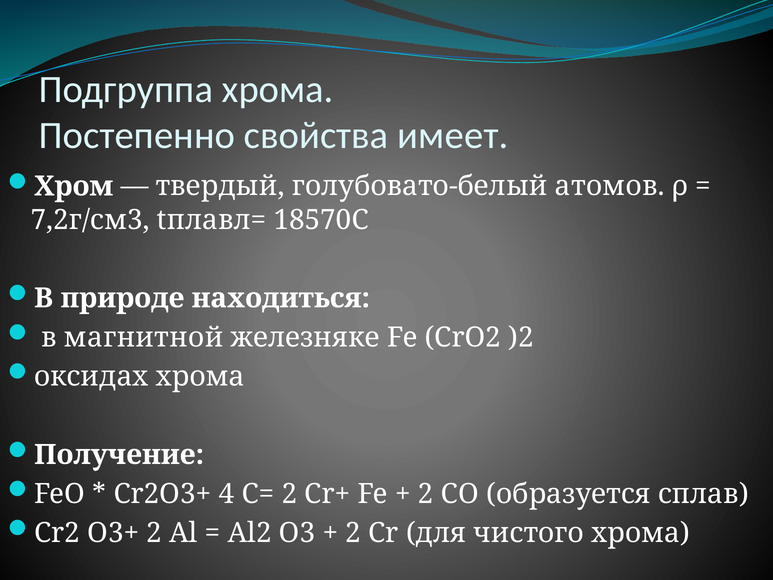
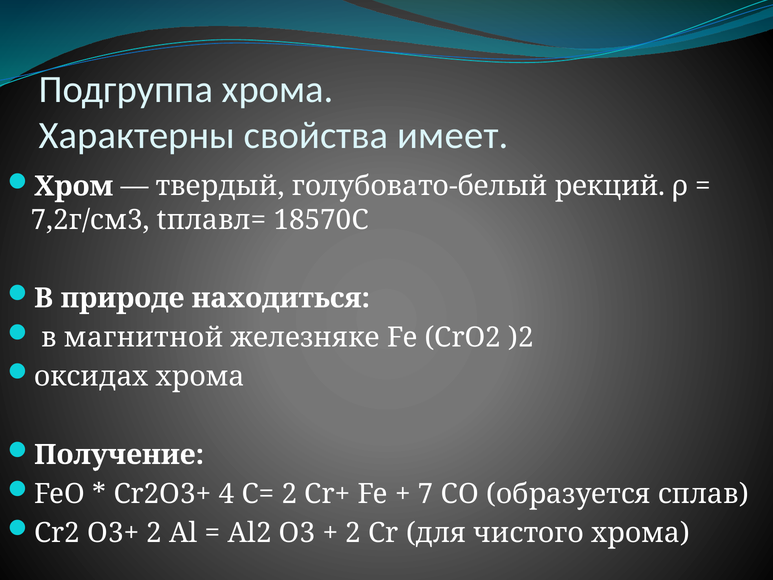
Постепенно: Постепенно -> Характерны (137, 136)
атомов: атомов -> рекций (610, 186)
2: 2 -> 7 (426, 494)
